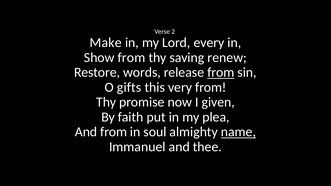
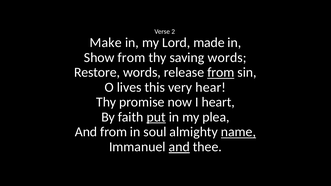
every: every -> made (209, 43)
saving renew: renew -> words (227, 58)
gifts: gifts -> lives (129, 87)
very from: from -> hear (211, 87)
given: given -> heart (218, 102)
put underline: none -> present (156, 117)
and underline: none -> present (179, 147)
